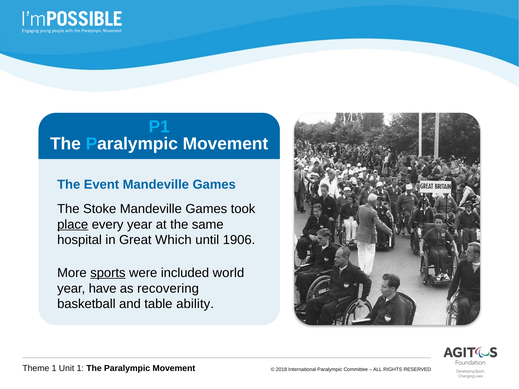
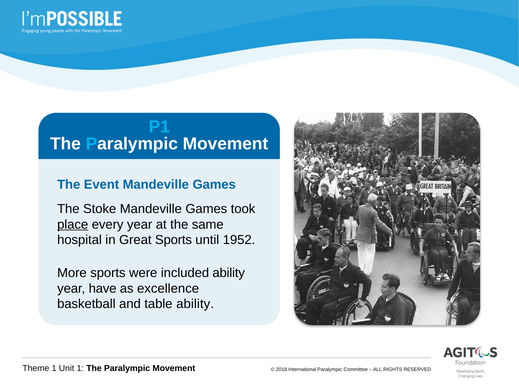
Great Which: Which -> Sports (174, 240)
1906: 1906 -> 1952 (239, 240)
sports underline: present -> none (108, 273)
included world: world -> ability (229, 273)
recovering: recovering -> excellence (168, 289)
